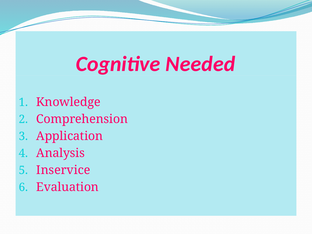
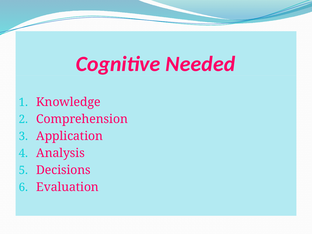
Inservice: Inservice -> Decisions (63, 170)
